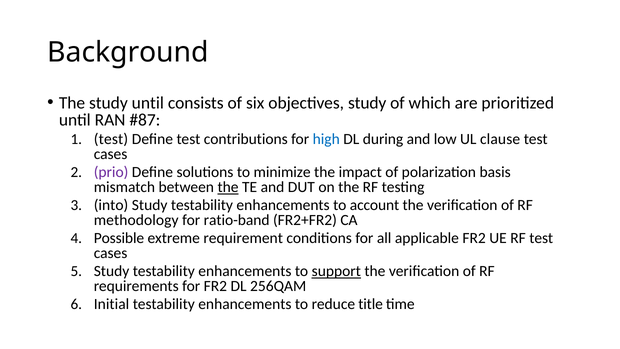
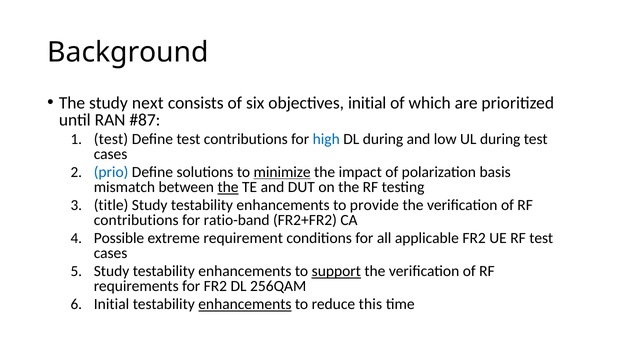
study until: until -> next (148, 103)
objectives study: study -> initial (367, 103)
UL clause: clause -> during (500, 139)
prio colour: purple -> blue (111, 172)
minimize underline: none -> present (282, 172)
into: into -> title (111, 205)
account: account -> provide (374, 205)
methodology: methodology -> contributions (136, 220)
enhancements underline: none -> present (245, 304)
title: title -> this (370, 304)
